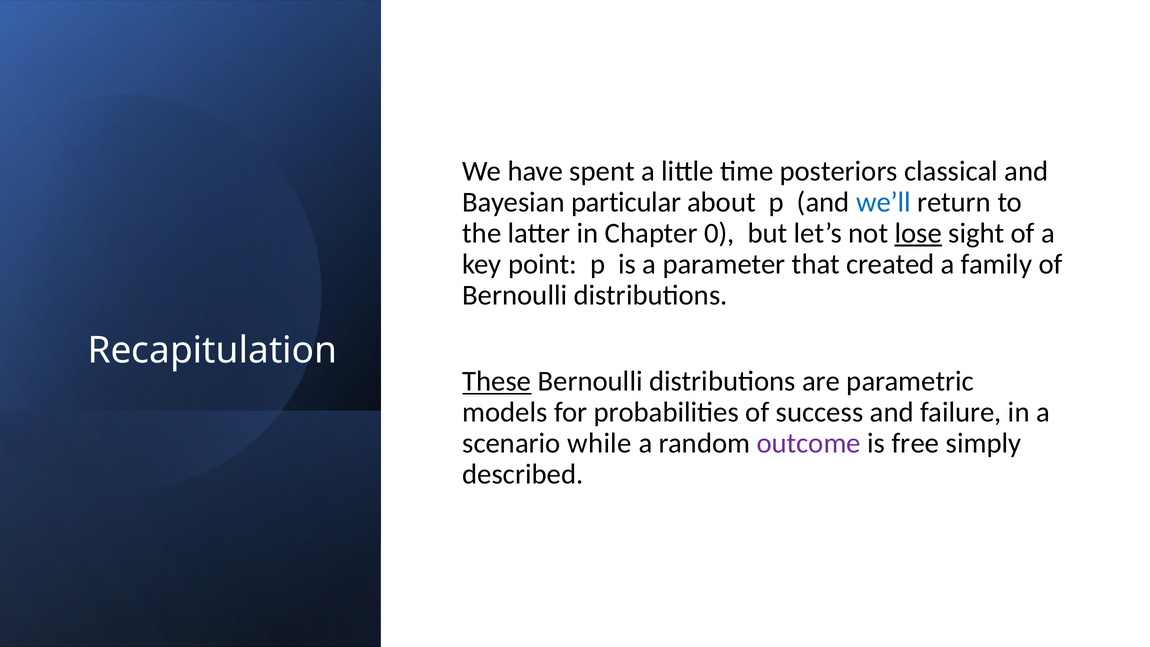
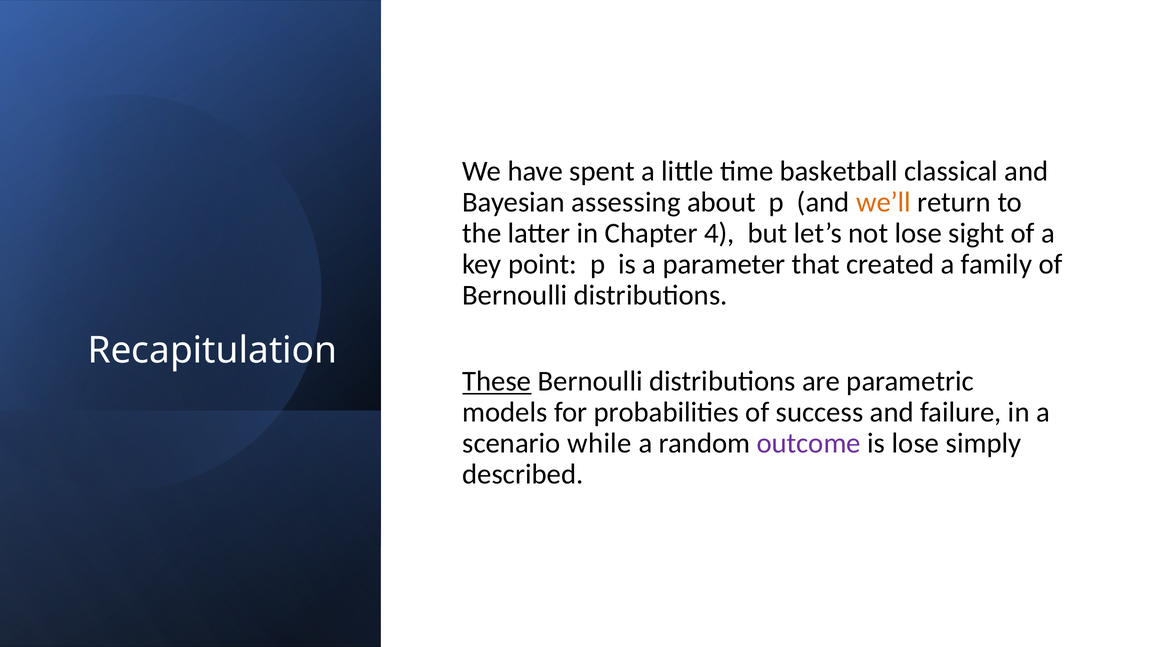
posteriors: posteriors -> basketball (839, 171)
particular: particular -> assessing (626, 202)
we’ll colour: blue -> orange (884, 202)
0: 0 -> 4 (719, 233)
lose underline: present -> none (918, 233)
is free: free -> lose (915, 443)
